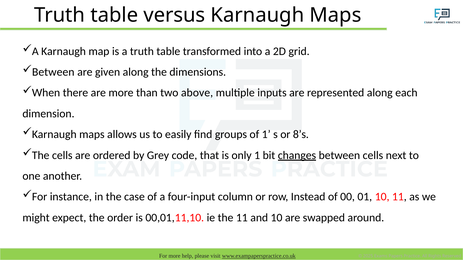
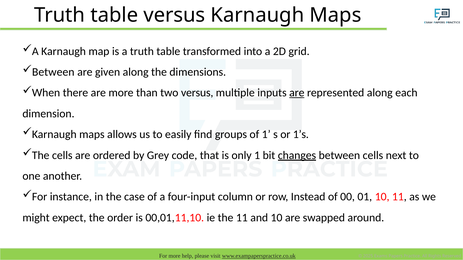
two above: above -> versus (197, 93)
are underline: none -> present (297, 93)
8’s: 8’s -> 1’s (301, 135)
